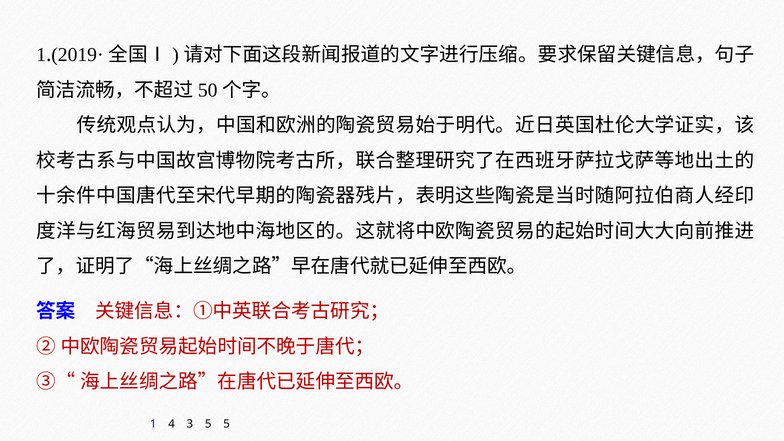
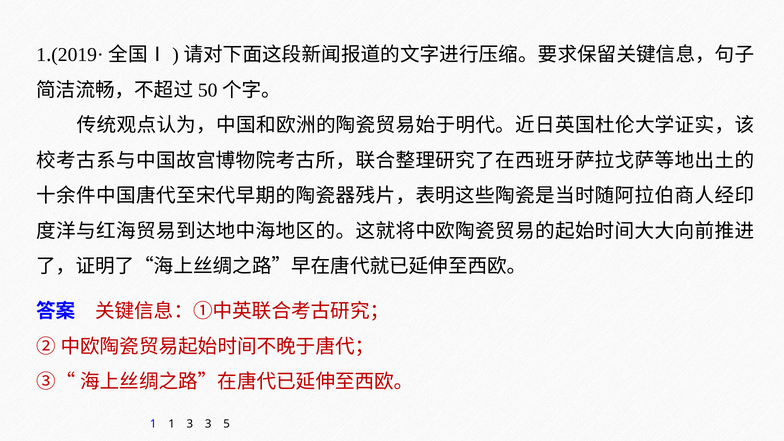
1 4: 4 -> 1 (172, 424)
3 5: 5 -> 3 (208, 424)
